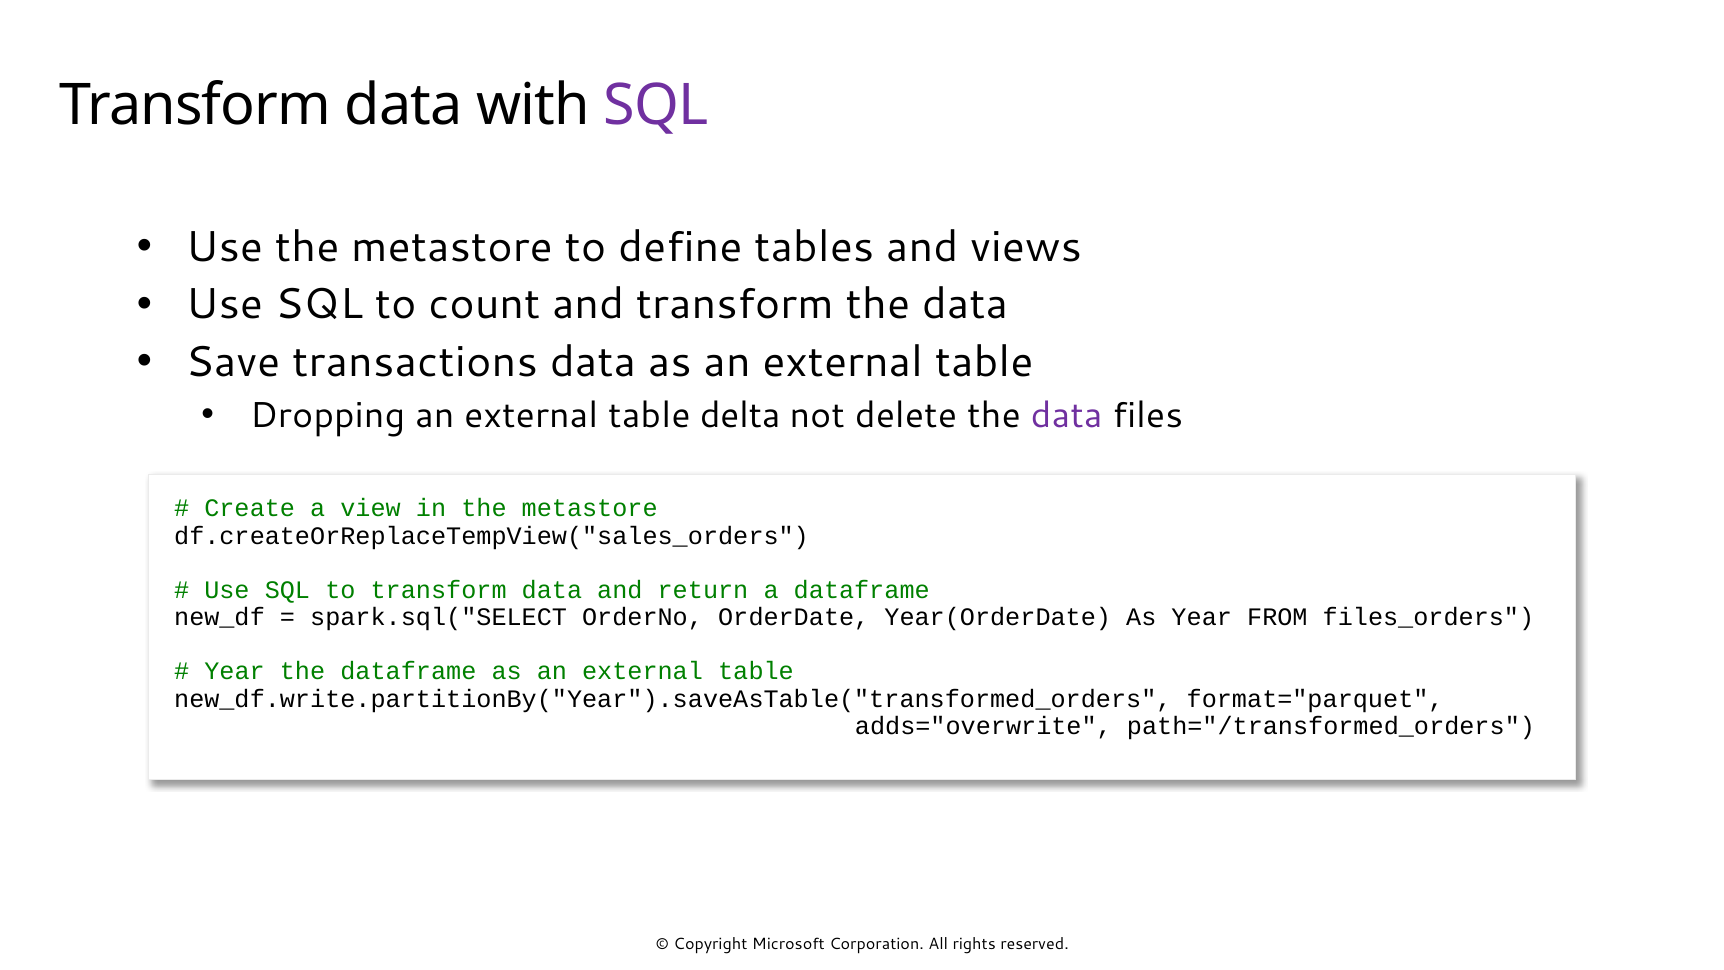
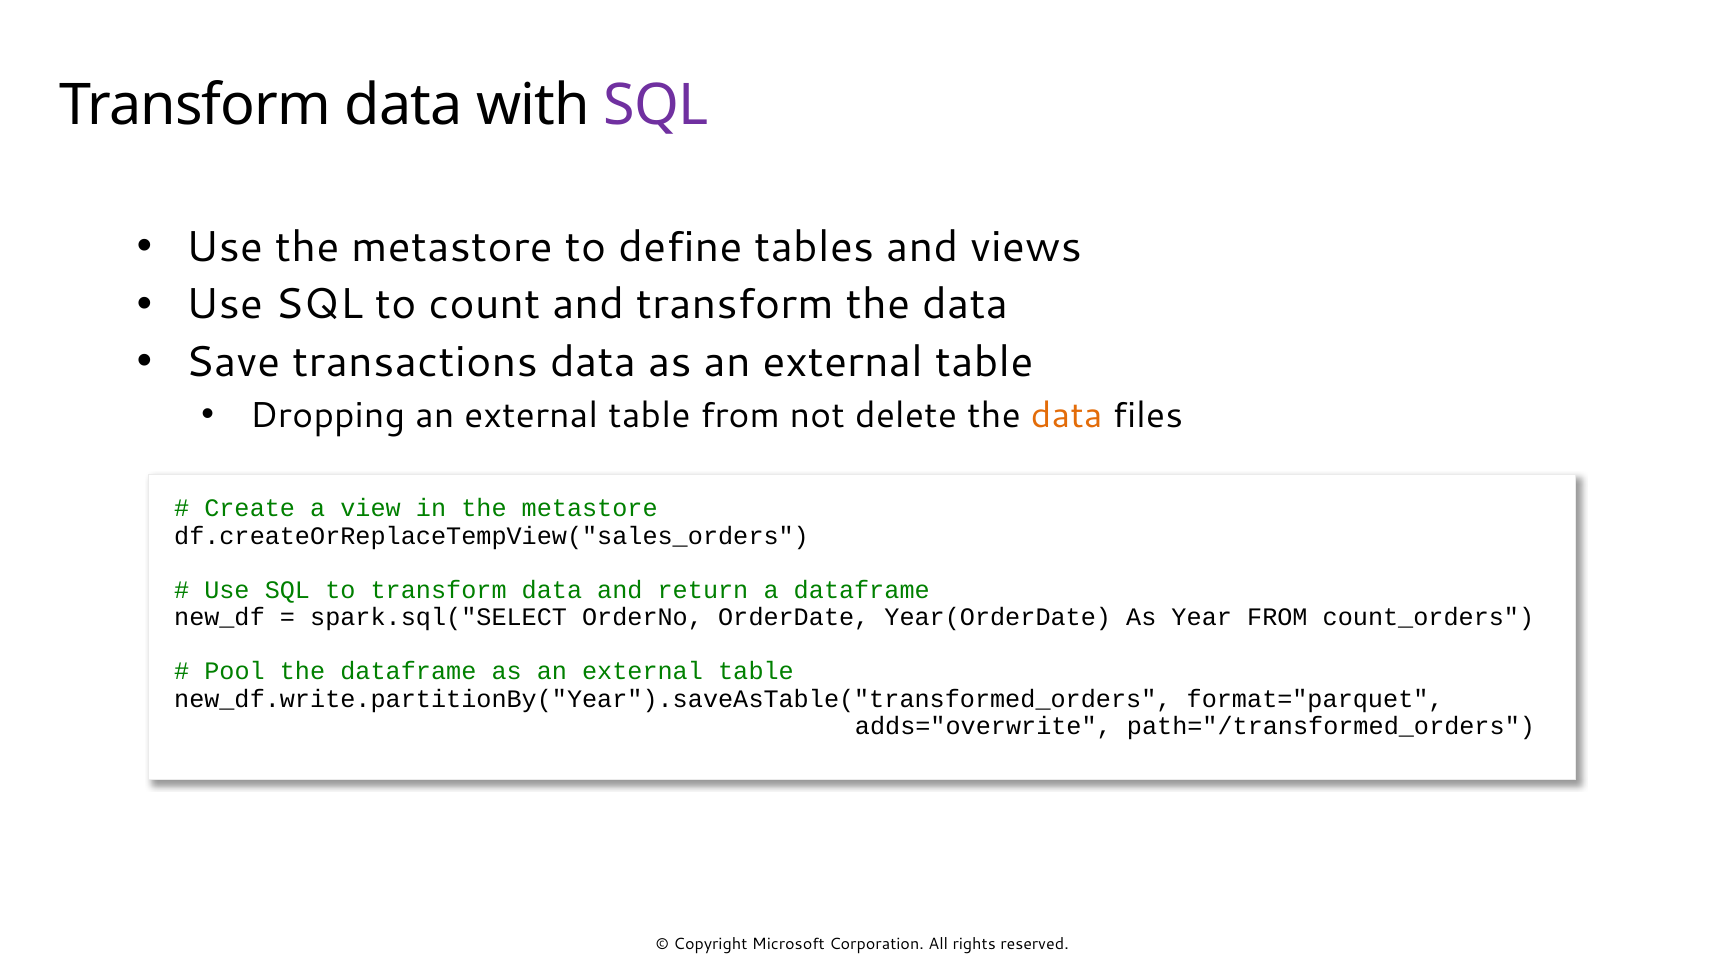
table delta: delta -> from (740, 415)
data colour: purple -> orange (1067, 415)
files_orders: files_orders -> count_orders (1428, 617)
Year: Year -> Pool (235, 671)
